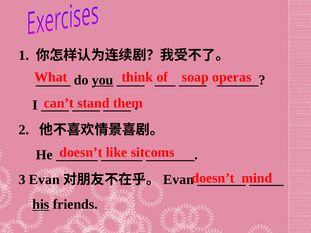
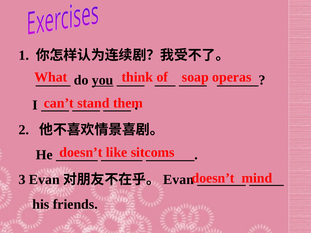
his underline: present -> none (41, 205)
